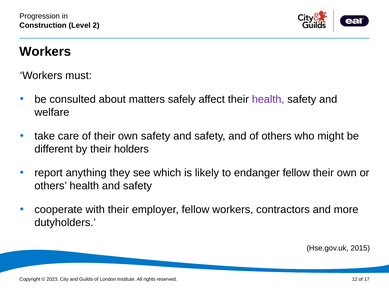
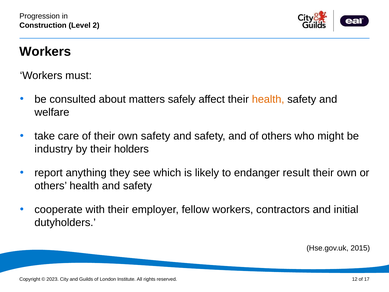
health colour: purple -> orange (268, 99)
different: different -> industry (54, 149)
endanger fellow: fellow -> result (296, 173)
more: more -> initial (346, 209)
